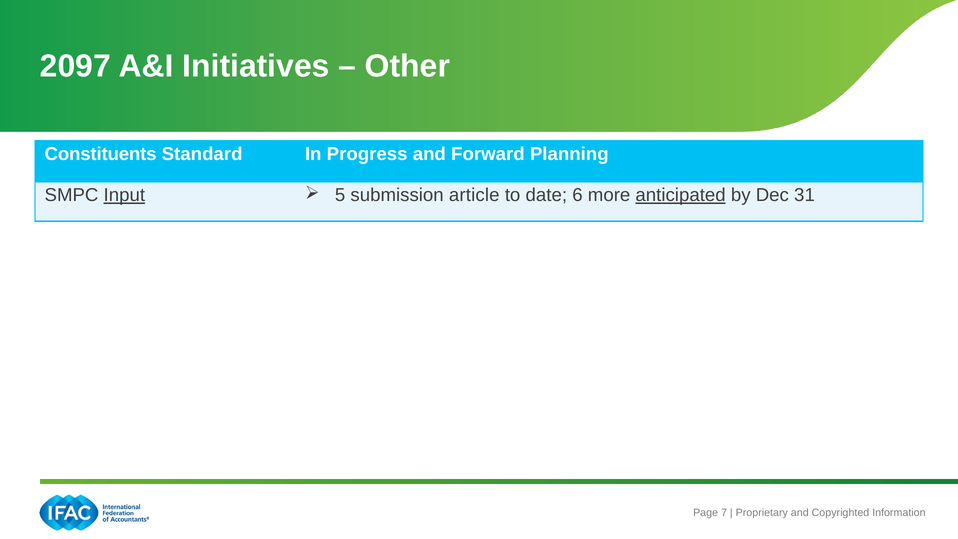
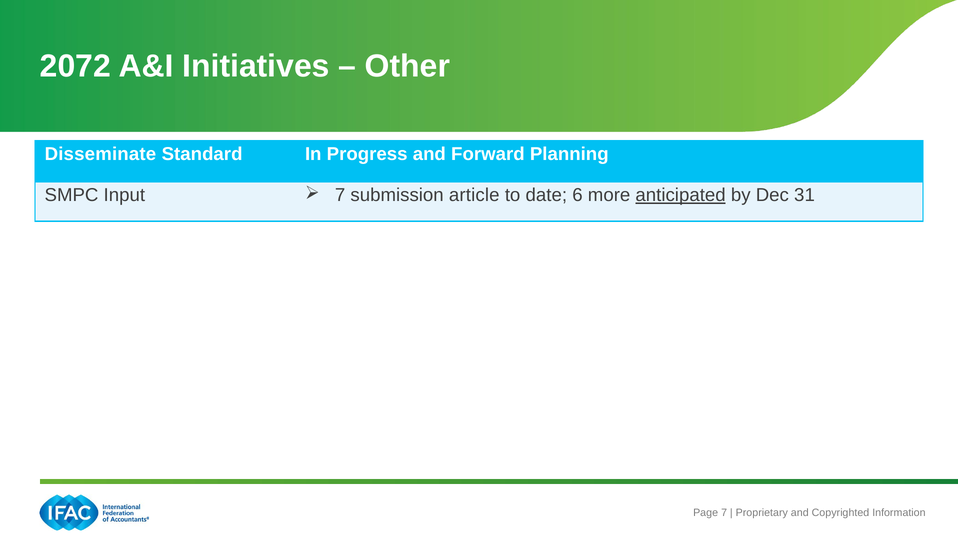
2097: 2097 -> 2072 (75, 66)
Constituents: Constituents -> Disseminate (100, 154)
Input underline: present -> none (124, 195)
5: 5 -> 7 (340, 195)
